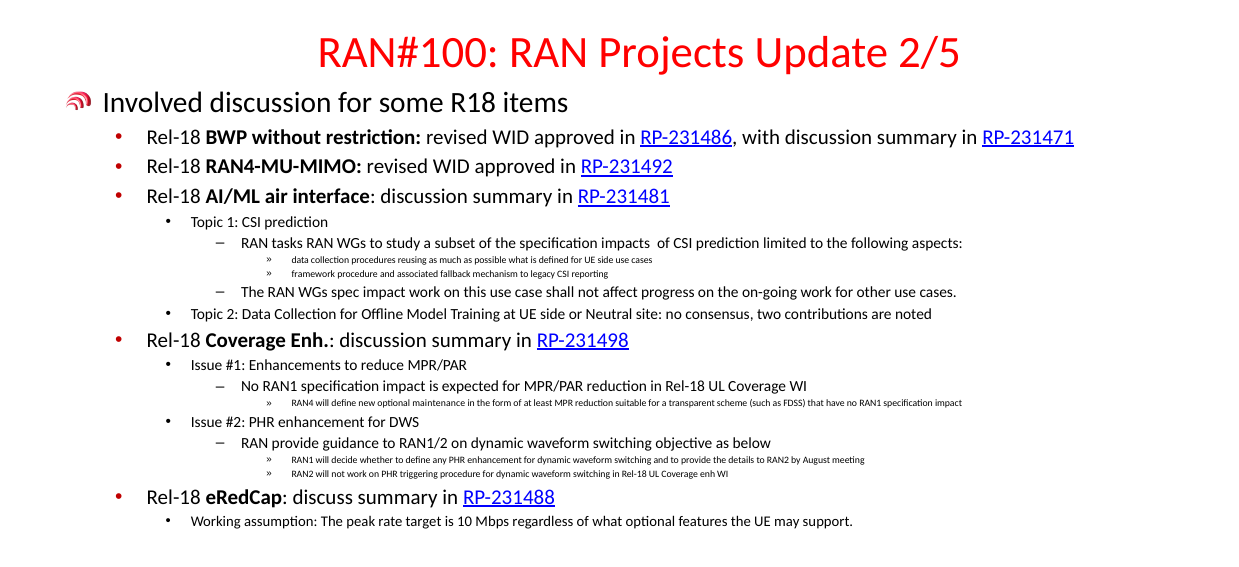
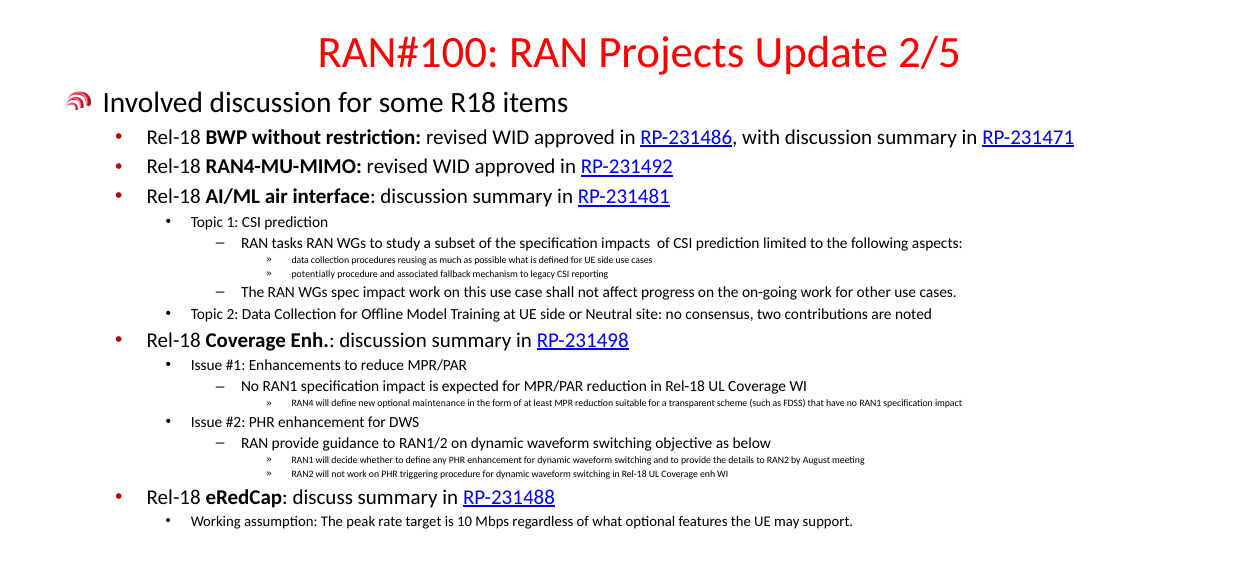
framework: framework -> potentially (313, 274)
